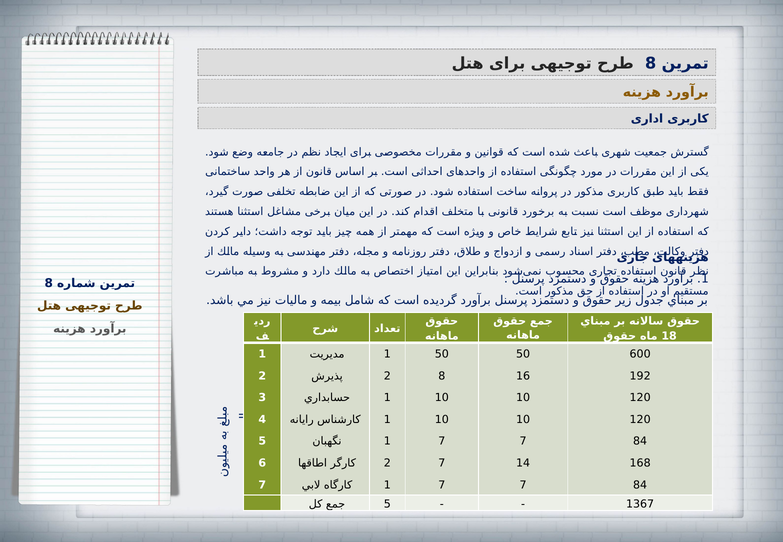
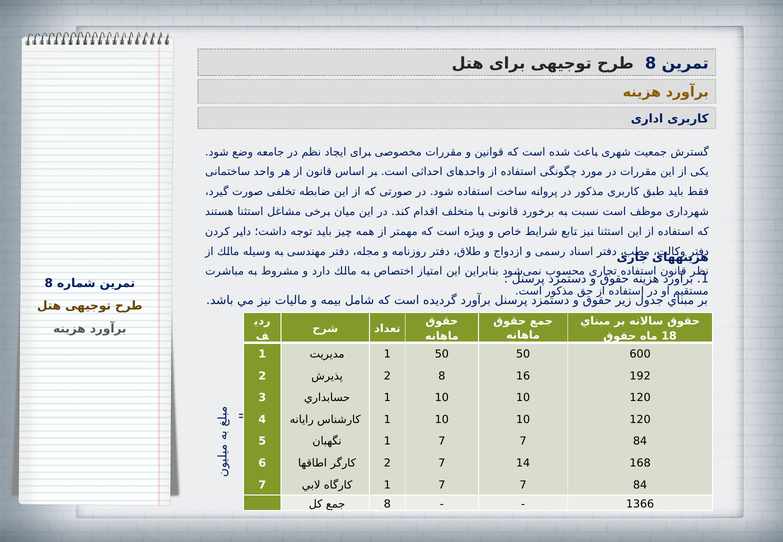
5: 5 -> 8 (387, 504)
1367: 1367 -> 1366 (640, 504)
